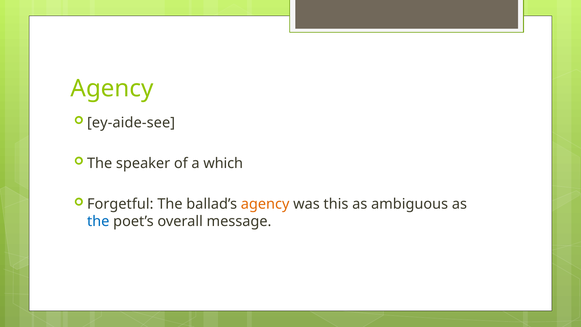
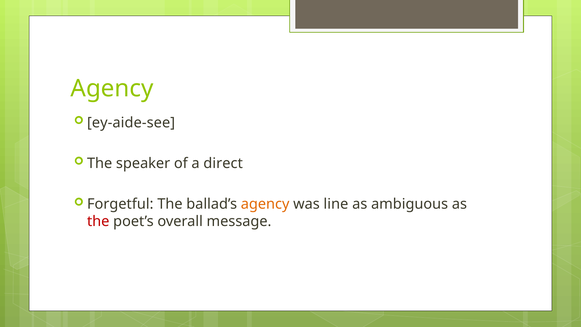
which: which -> direct (223, 163)
this: this -> line (336, 204)
the colour: blue -> red (98, 221)
